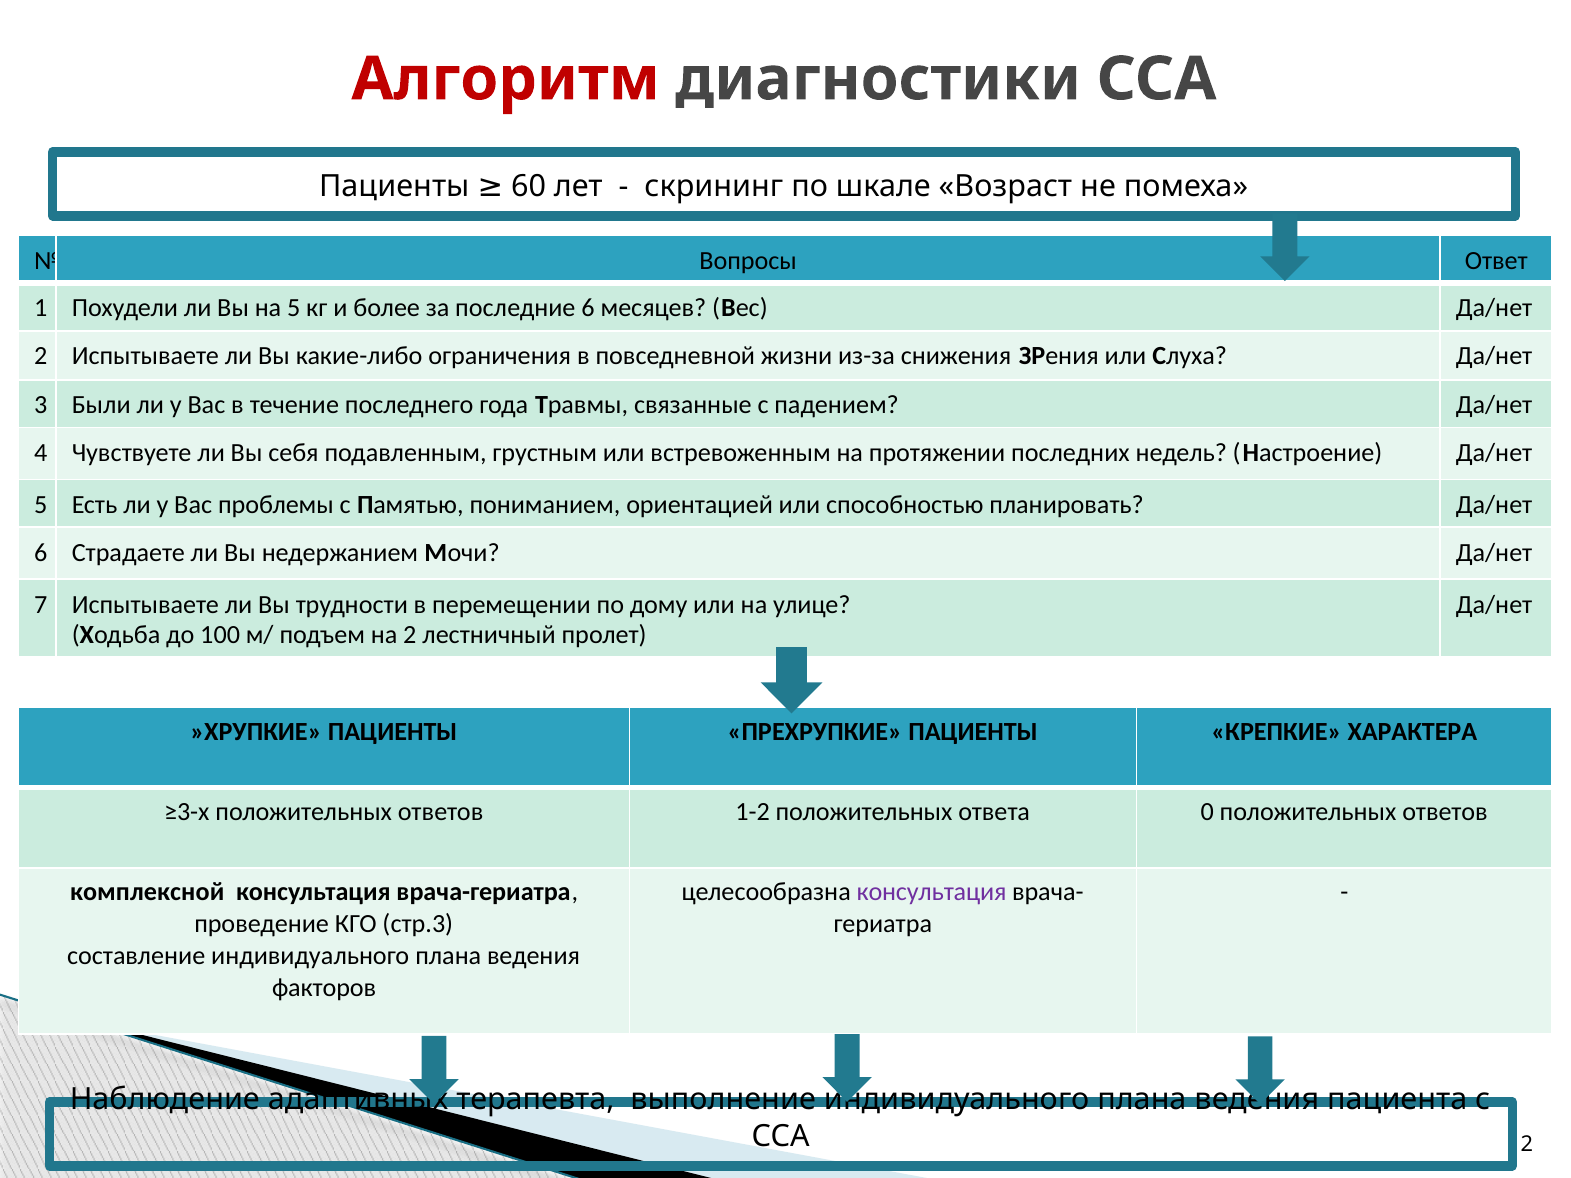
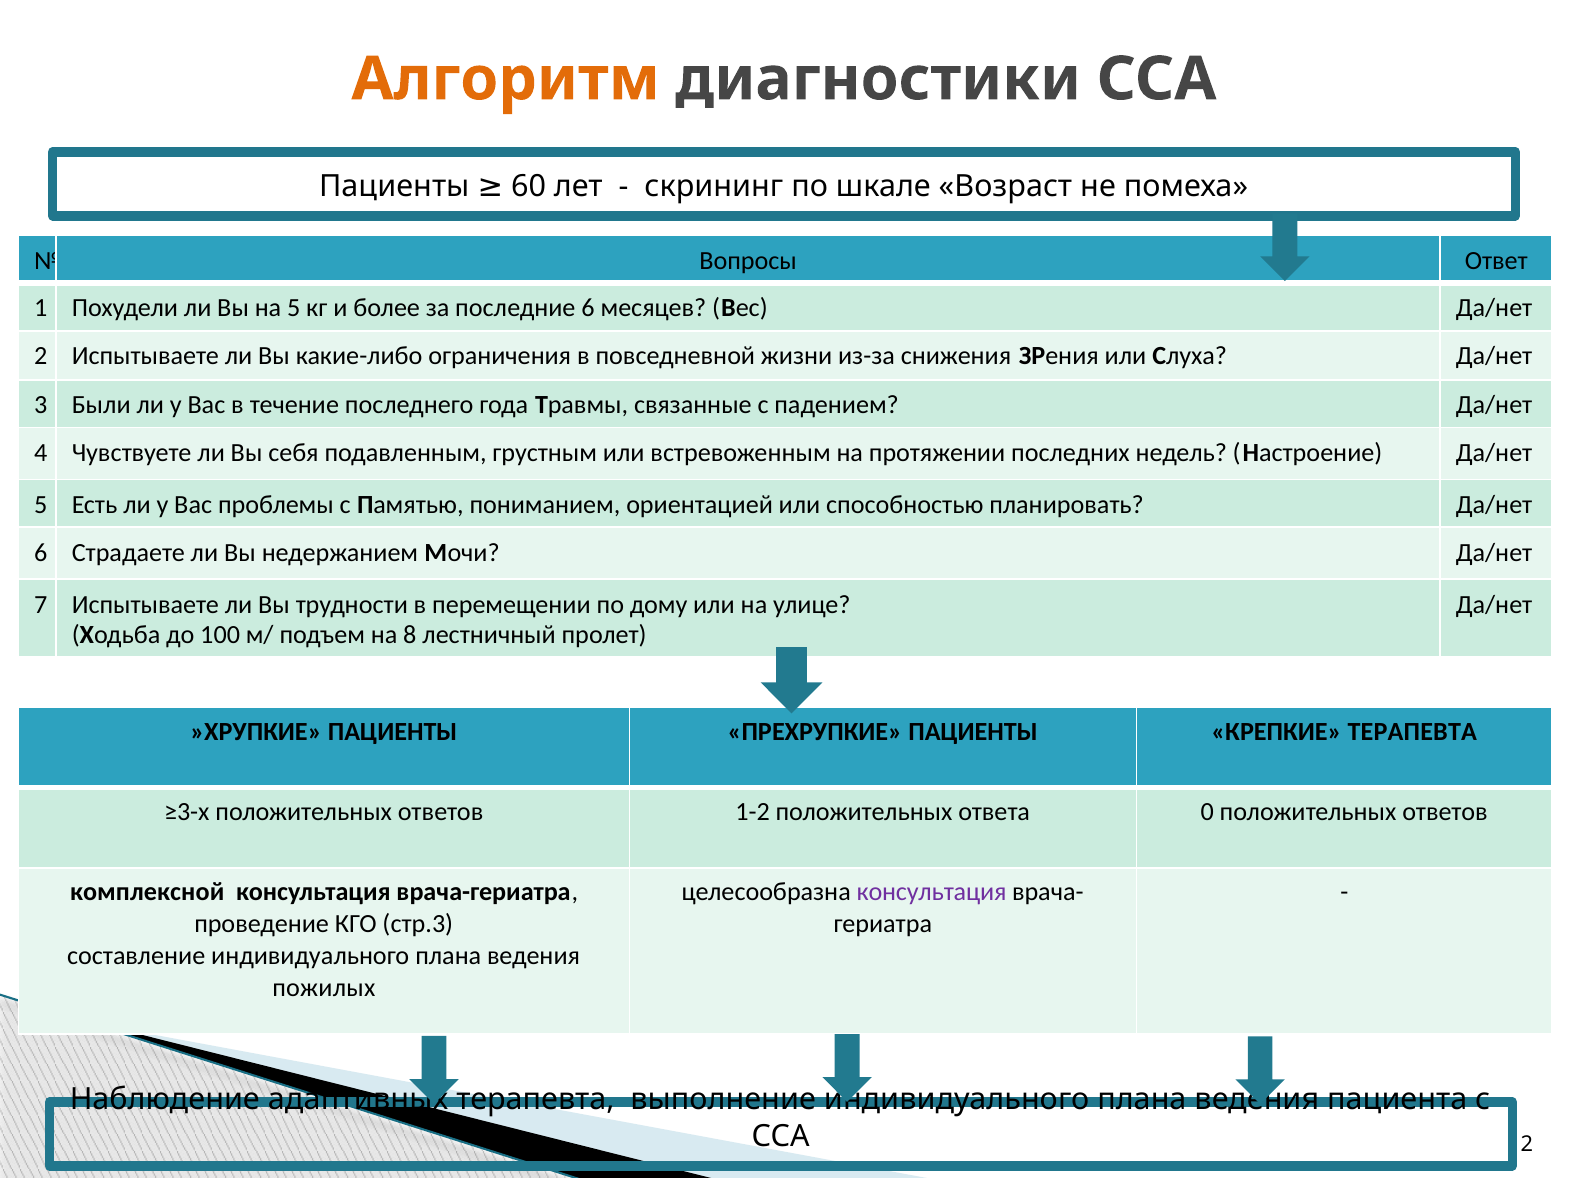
Алгоритм colour: red -> orange (506, 79)
на 2: 2 -> 8 (410, 635)
КРЕПКИЕ ХАРАКТЕРА: ХАРАКТЕРА -> ТЕРАПЕВТА (1412, 732)
факторов: факторов -> пожилых (324, 988)
